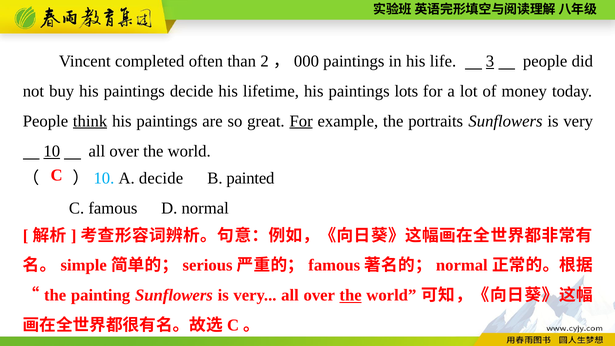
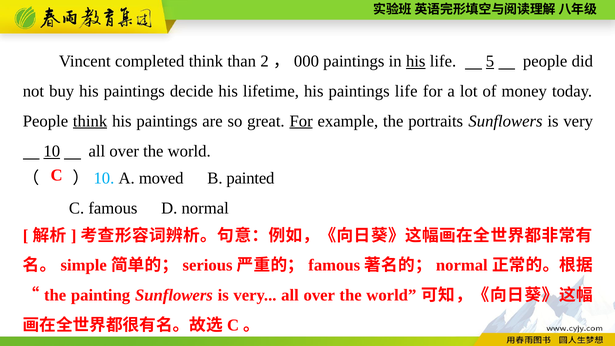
completed often: often -> think (206, 61)
his underline: none -> present (416, 61)
3: 3 -> 5 (490, 61)
paintings lots: lots -> life (406, 91)
A decide: decide -> moved (161, 178)
the underline: present -> none (351, 295)
